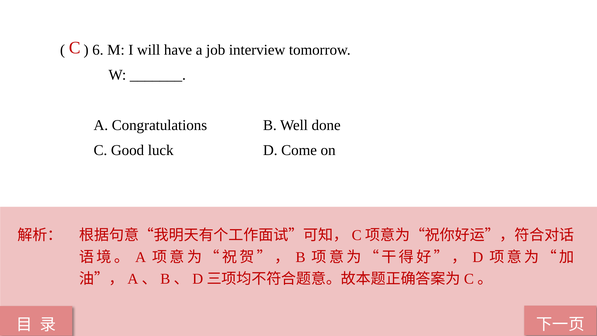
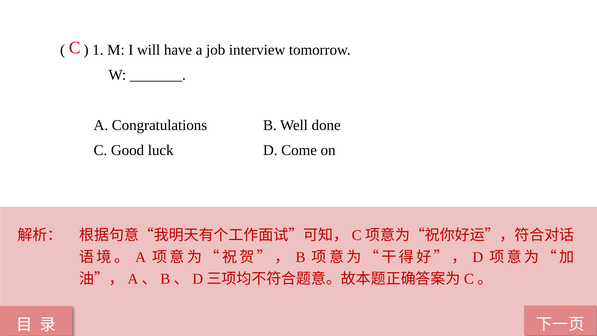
6: 6 -> 1 (98, 50)
